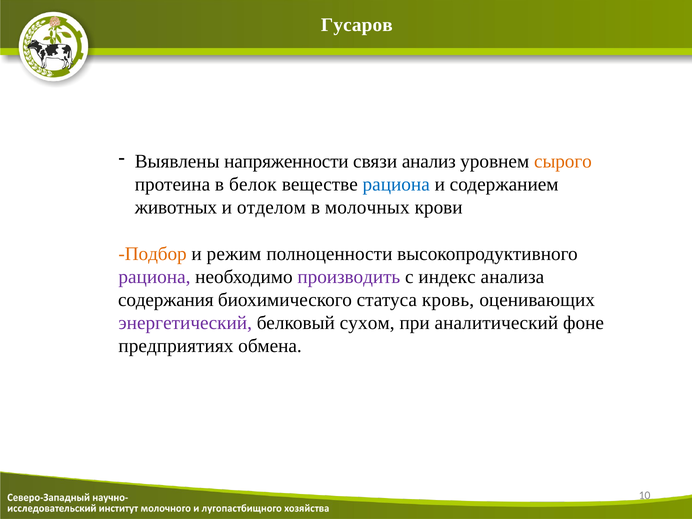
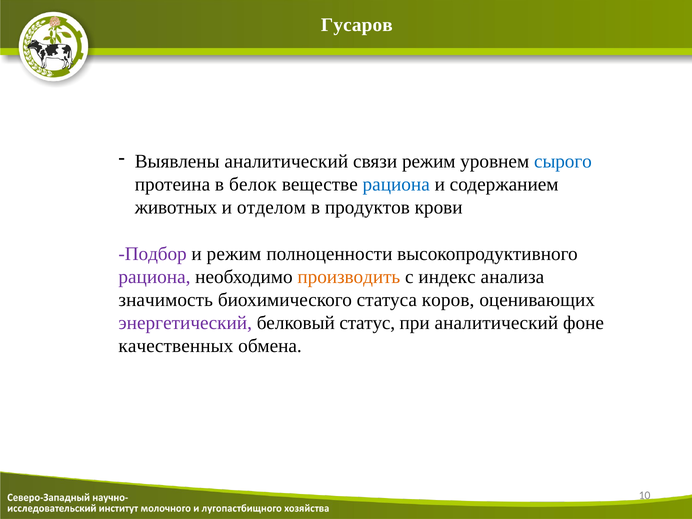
Выявлены напряженности: напряженности -> аналитический (286, 161)
связи анализ: анализ -> режим (429, 161)
сырого colour: orange -> blue (563, 161)
молочных: молочных -> продуктов (367, 208)
Подбор colour: orange -> purple (153, 254)
производить colour: purple -> orange (349, 277)
содержания: содержания -> значимость (166, 300)
кровь: кровь -> коров (448, 300)
сухом: сухом -> статус (367, 323)
предприятиях: предприятиях -> качественных (176, 346)
